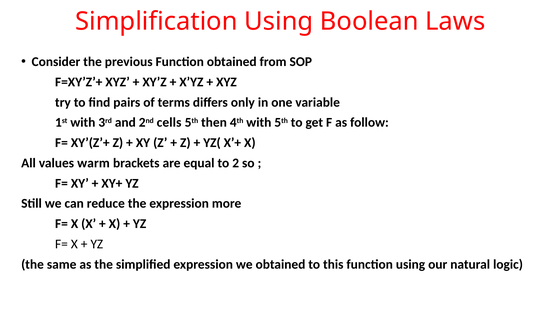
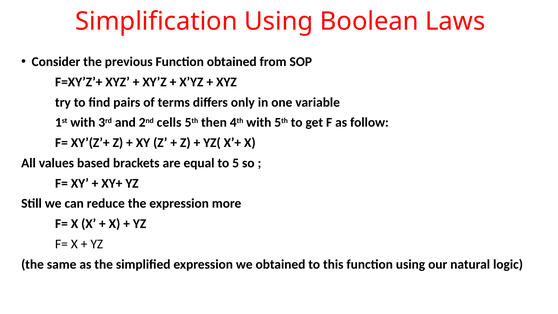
warm: warm -> based (94, 163)
2: 2 -> 5 (236, 163)
